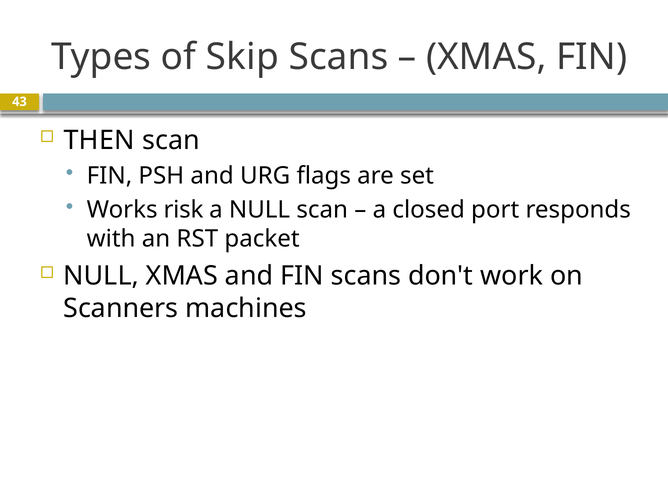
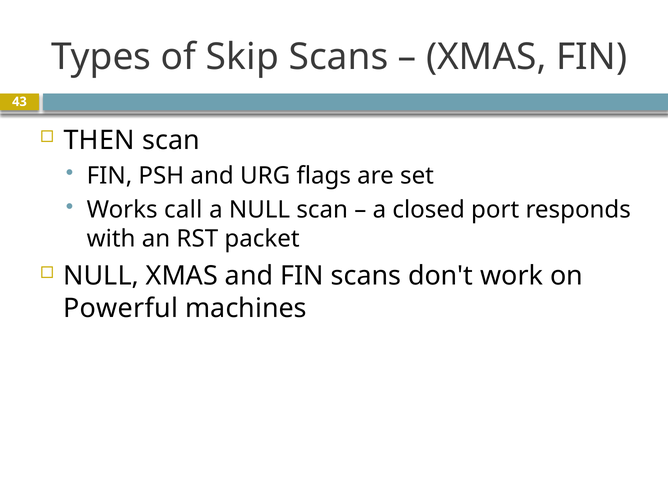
risk: risk -> call (183, 210)
Scanners: Scanners -> Powerful (121, 308)
